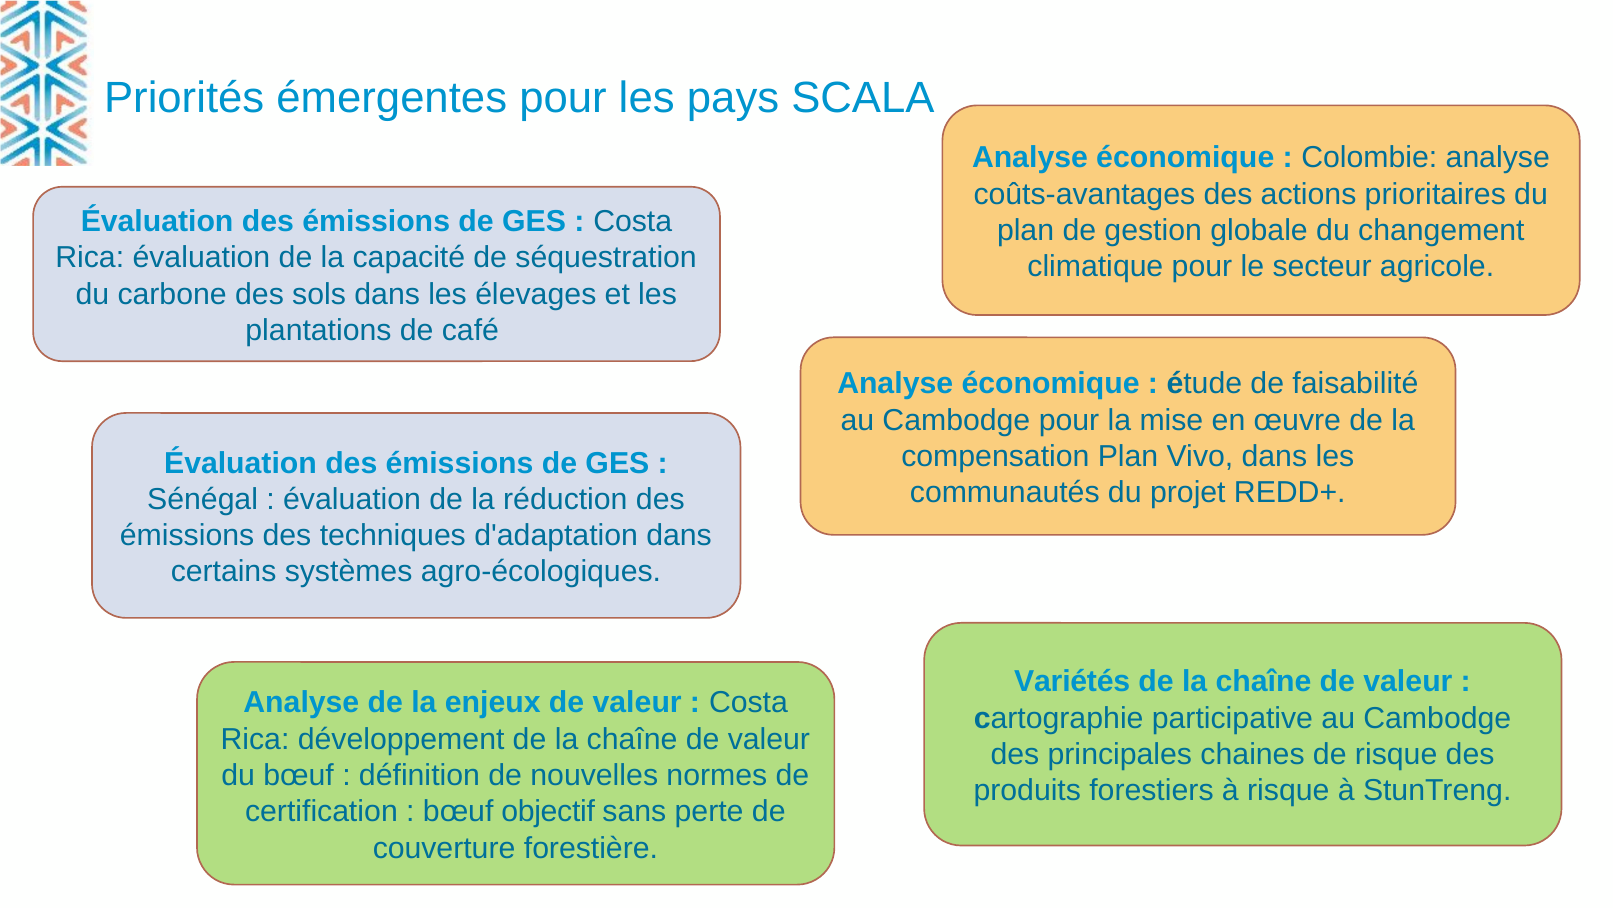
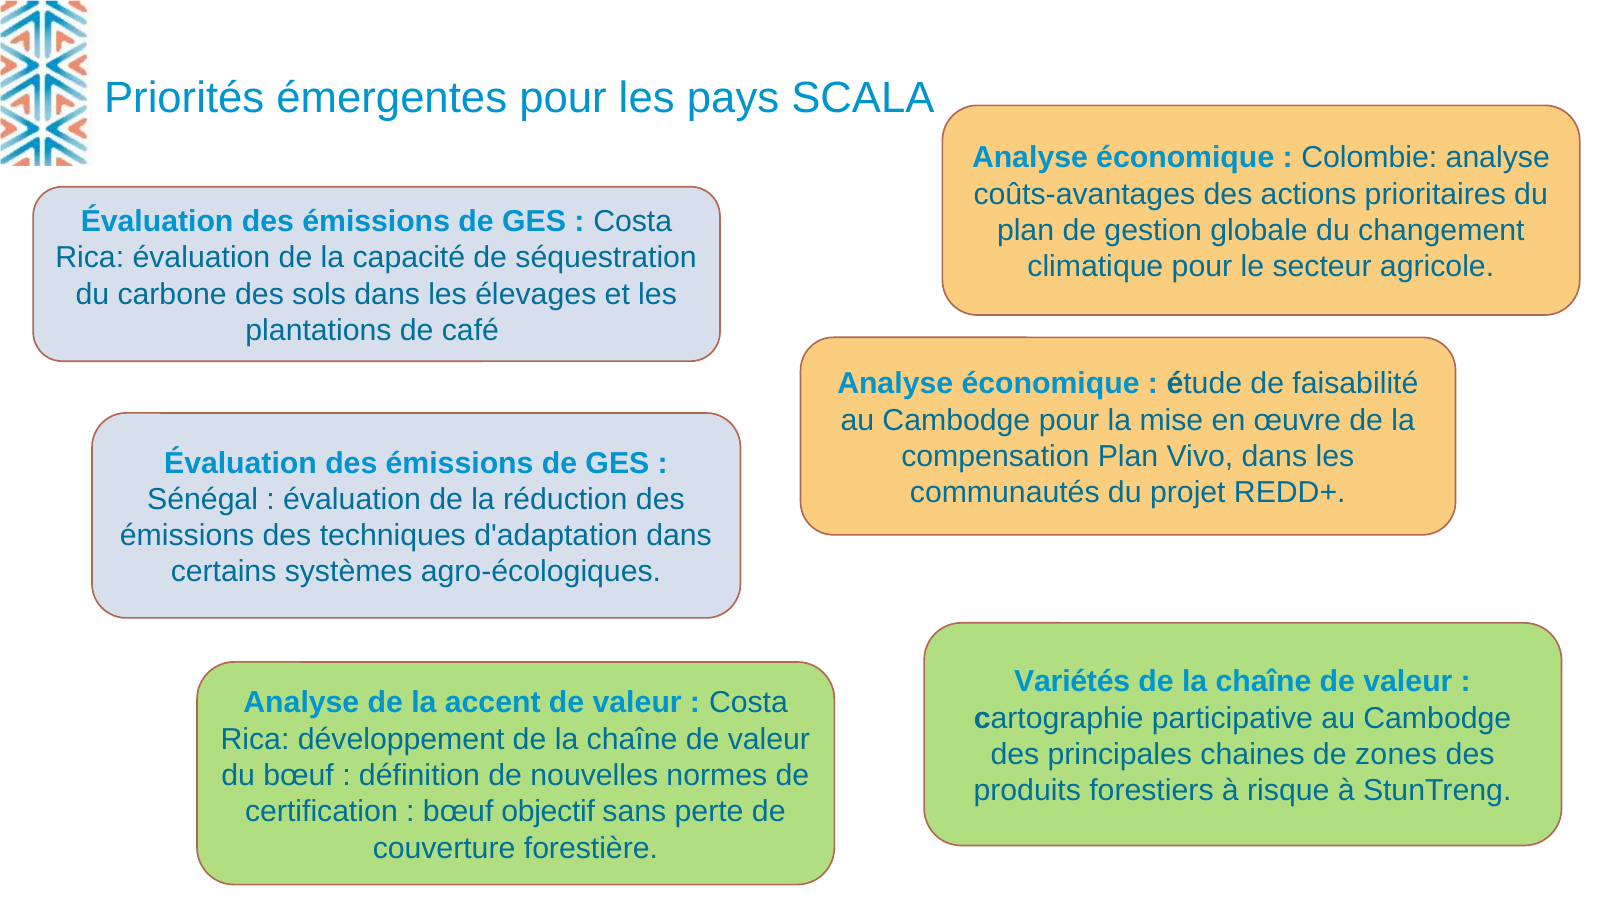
enjeux: enjeux -> accent (493, 702)
de risque: risque -> zones (1396, 754)
